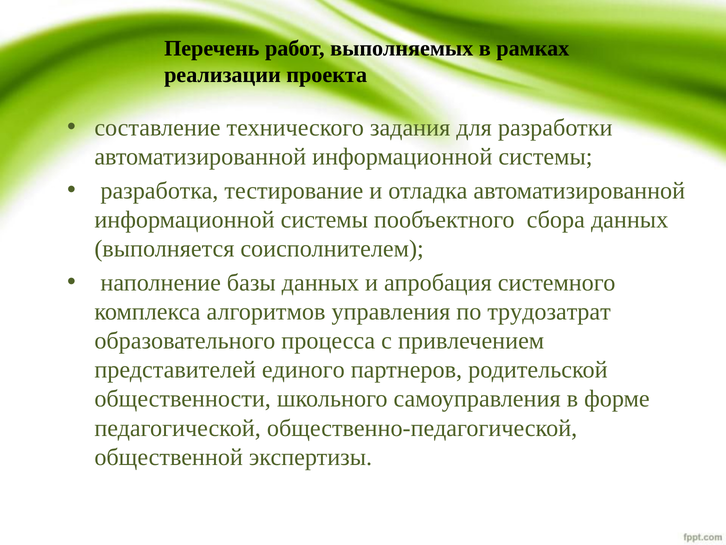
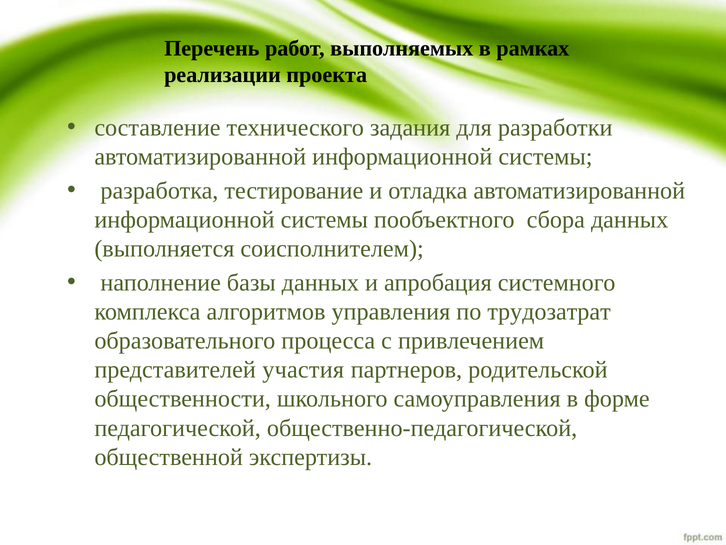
единого: единого -> участия (303, 370)
